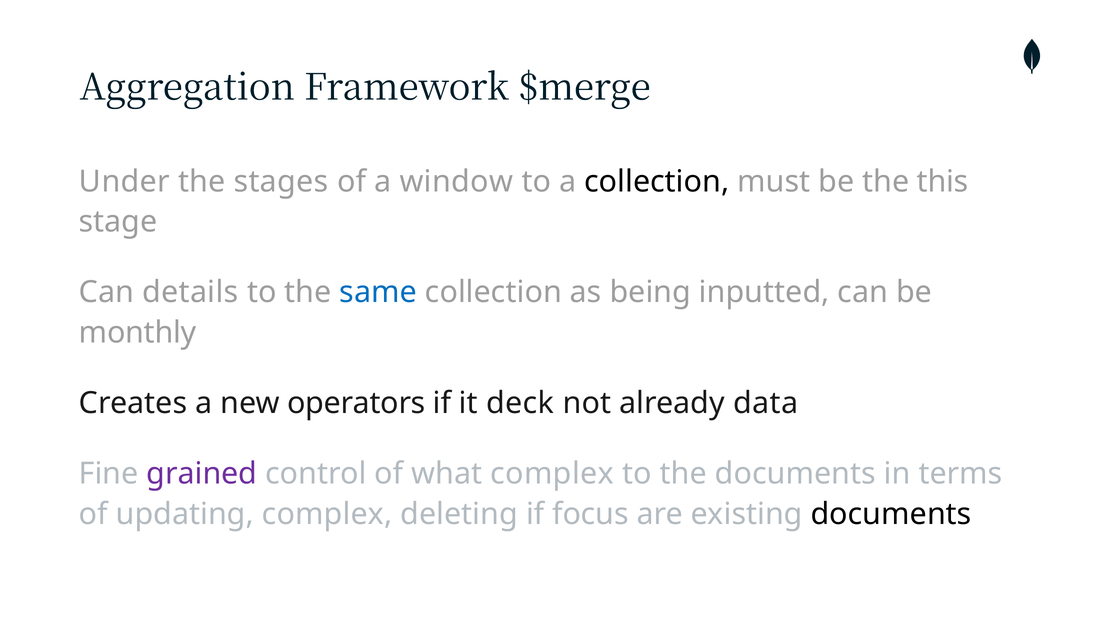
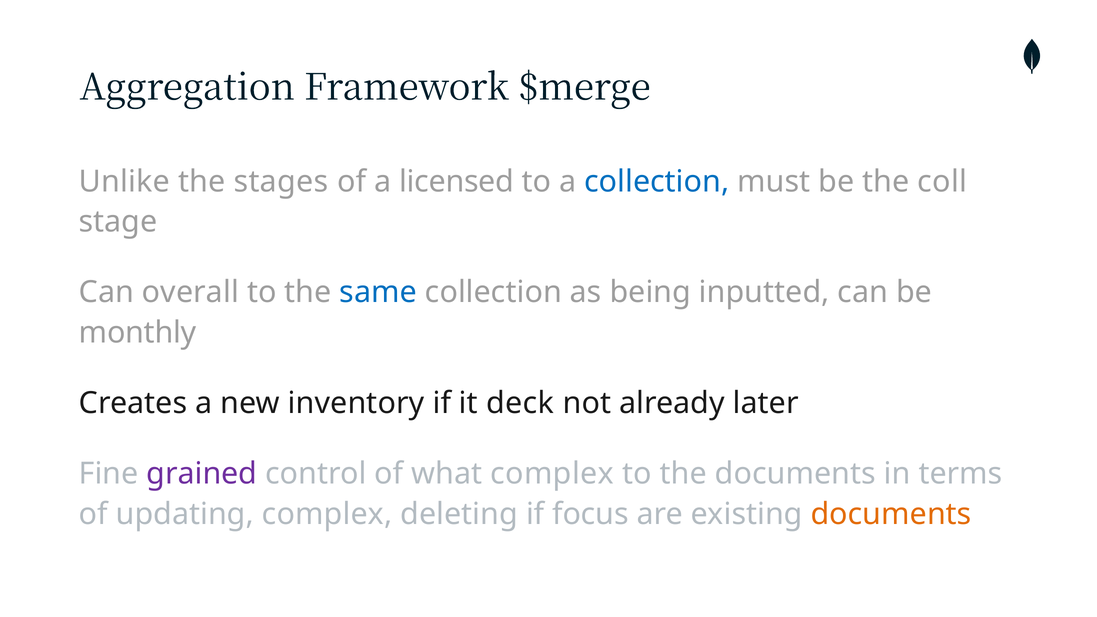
Under: Under -> Unlike (124, 181)
window: window -> licensed (457, 181)
collection colour: black -> blue (657, 181)
this: this -> coll (942, 181)
details: details -> overall (190, 292)
operators: operators -> inventory (356, 403)
data: data -> later (766, 403)
documents colour: black -> orange (891, 514)
